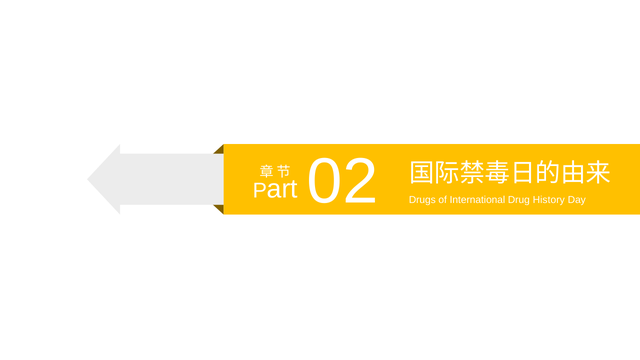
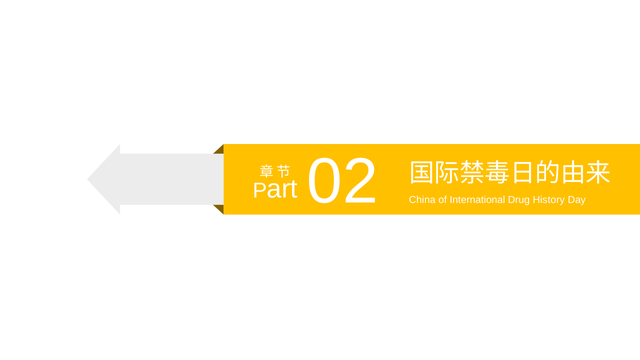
Drugs: Drugs -> China (422, 200)
